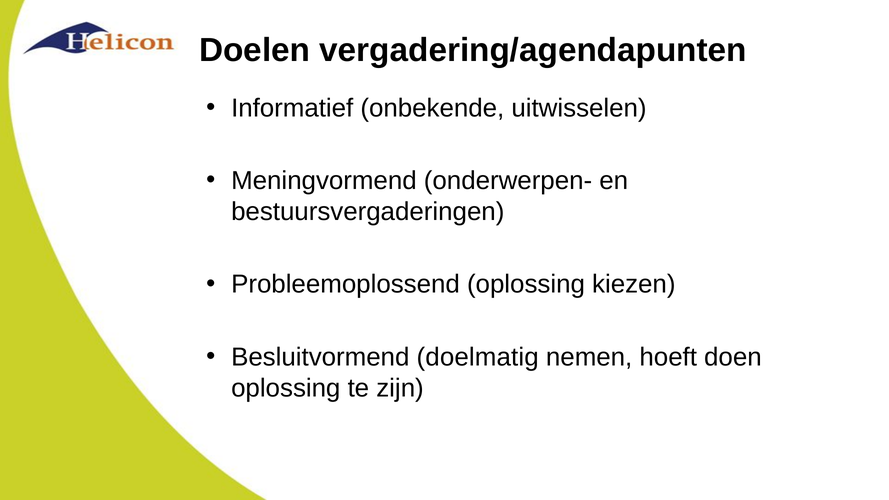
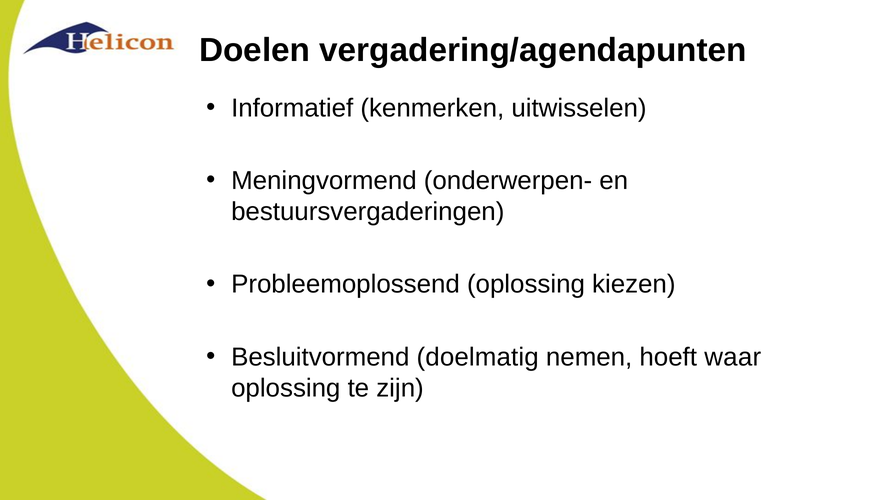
onbekende: onbekende -> kenmerken (432, 108)
doen: doen -> waar (733, 357)
